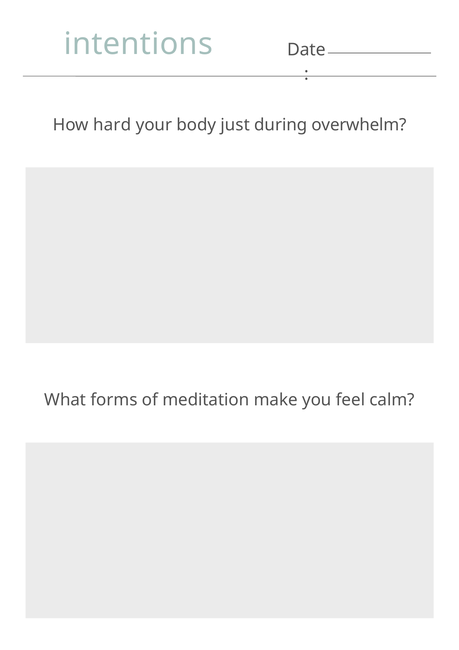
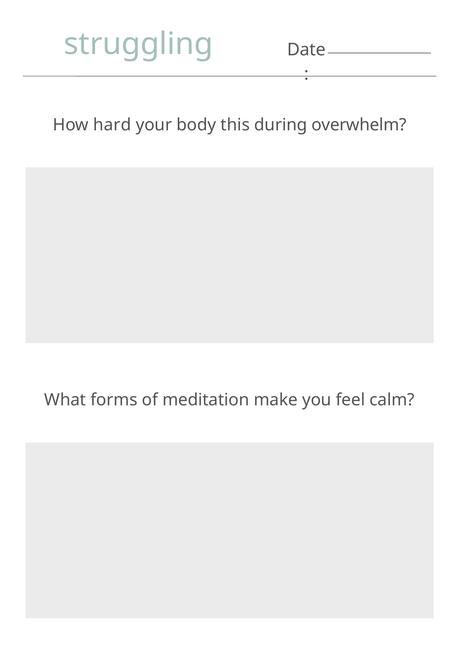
intentions: intentions -> struggling (138, 44)
just: just -> this (235, 125)
